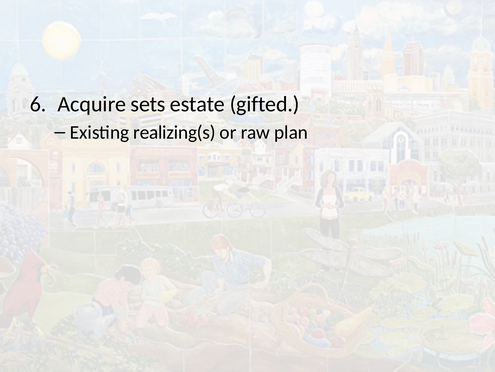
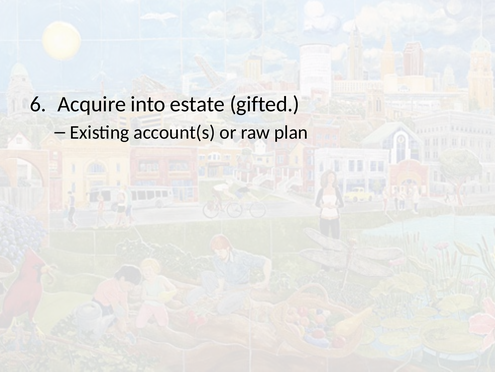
sets: sets -> into (148, 104)
realizing(s: realizing(s -> account(s (174, 132)
